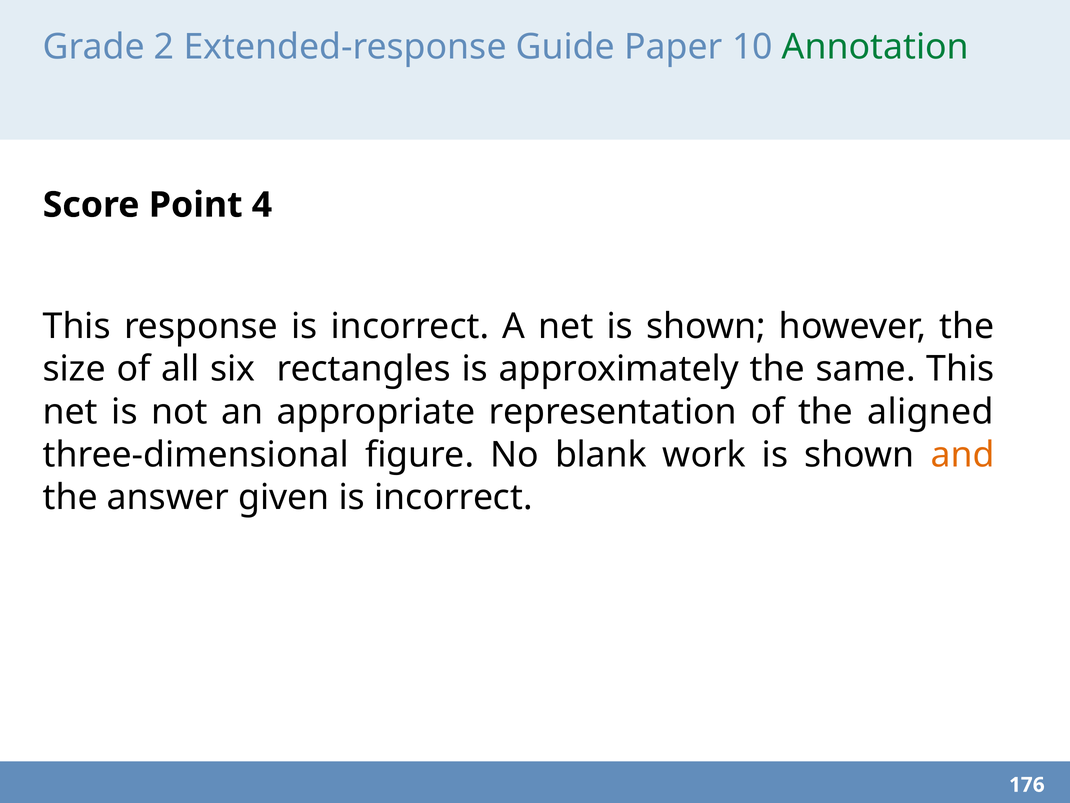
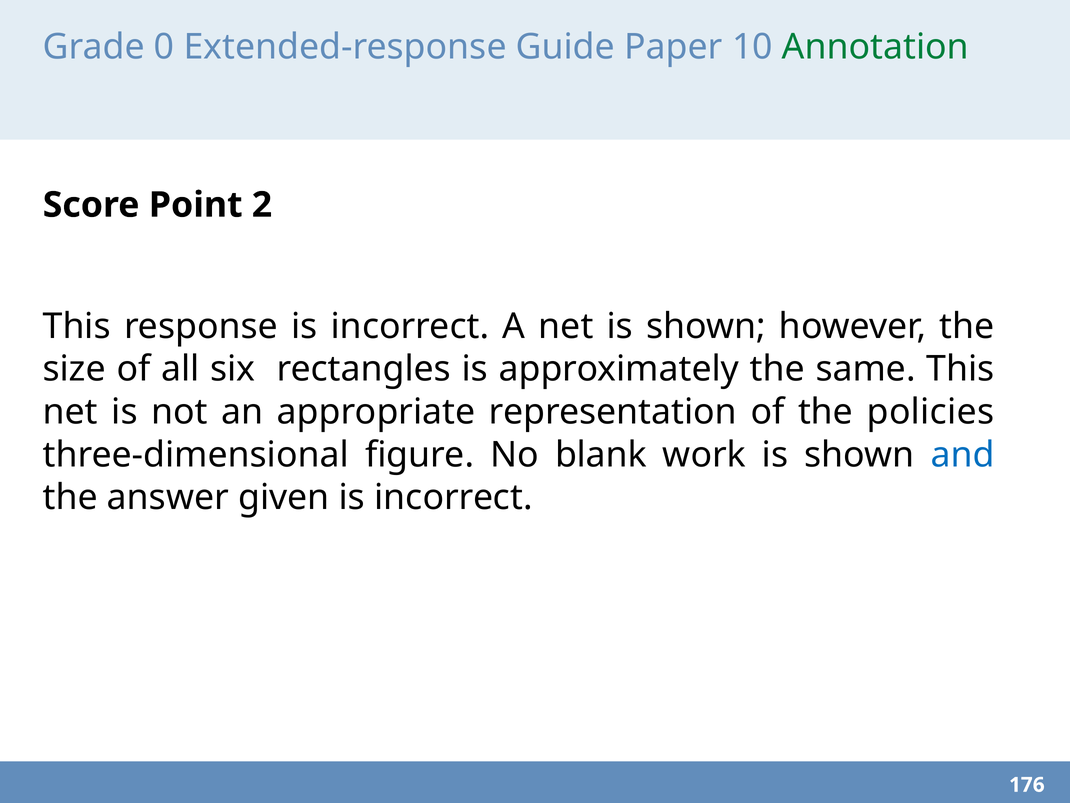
2: 2 -> 0 (164, 47)
4: 4 -> 2 (262, 205)
aligned: aligned -> policies (931, 412)
and colour: orange -> blue (963, 454)
